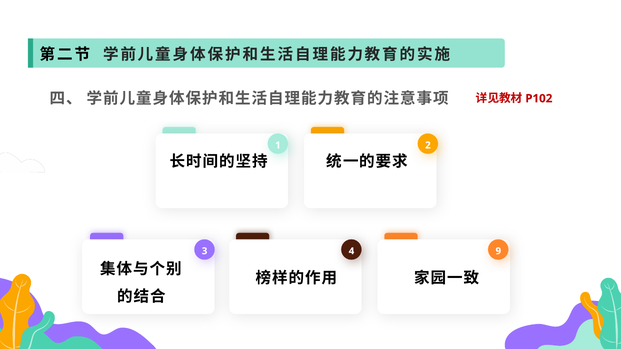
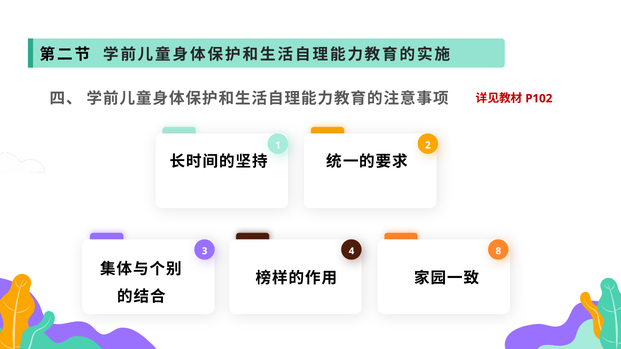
9: 9 -> 8 (498, 251)
